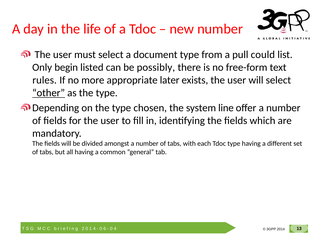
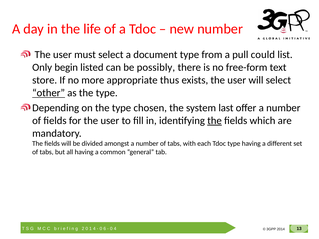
rules: rules -> store (45, 80)
later: later -> thus (170, 80)
line: line -> last (226, 108)
the underline: none -> present (215, 121)
